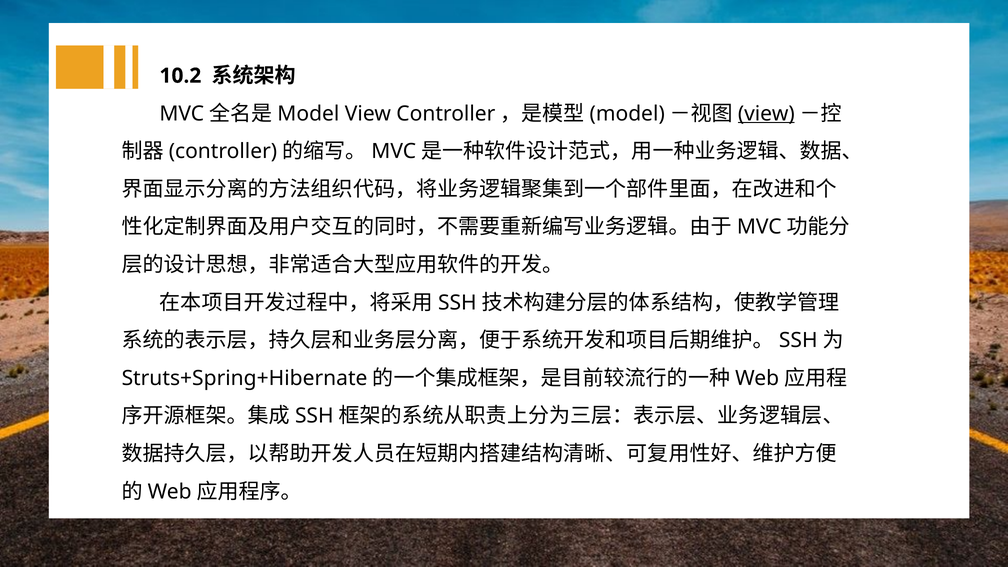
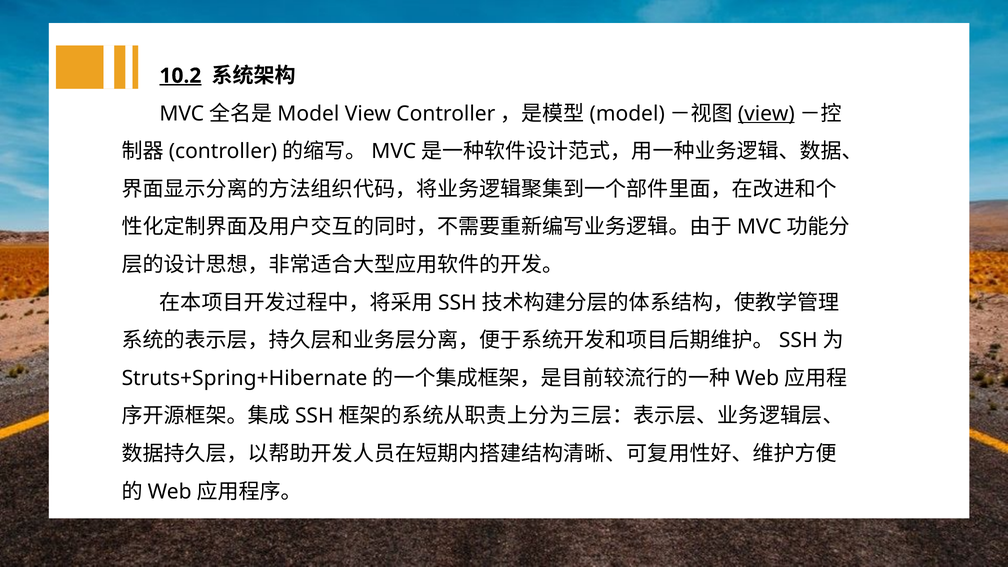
10.2 underline: none -> present (180, 76)
